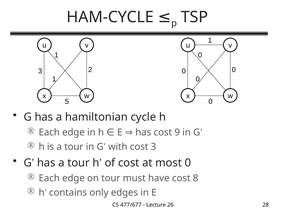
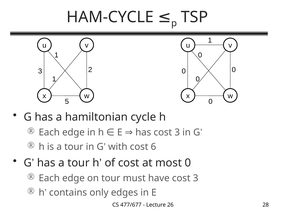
has cost 9: 9 -> 3 (177, 133)
cost 3: 3 -> 6 (153, 147)
have cost 8: 8 -> 3 (196, 179)
